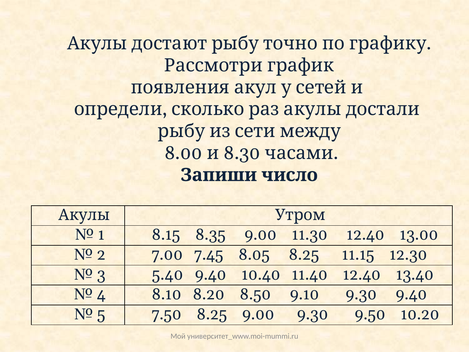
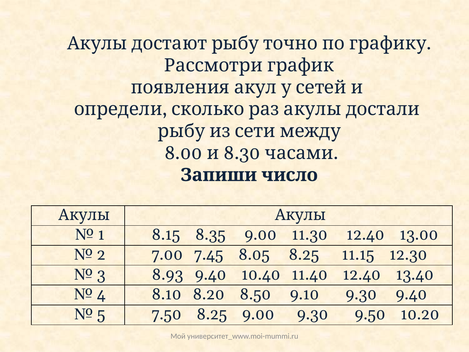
Акулы Утром: Утром -> Акулы (300, 215)
5.40: 5.40 -> 8.93 (168, 274)
